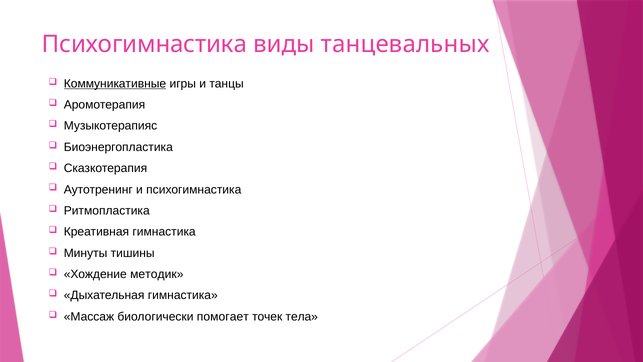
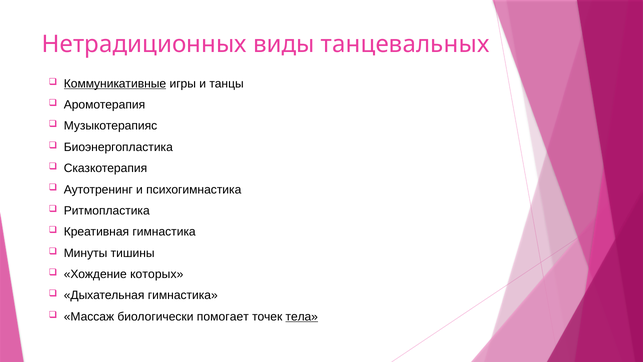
Психогимнастика: Психогимнастика -> Нетрадиционных (144, 44)
методик: методик -> которых (157, 274)
тела underline: none -> present (302, 316)
